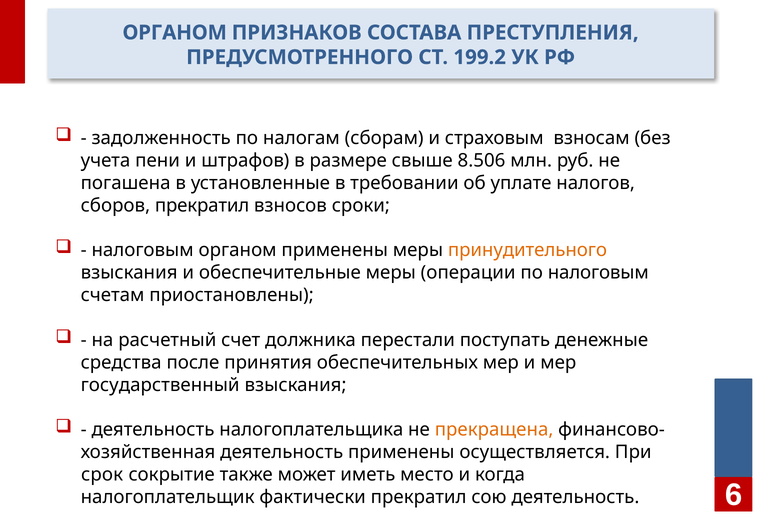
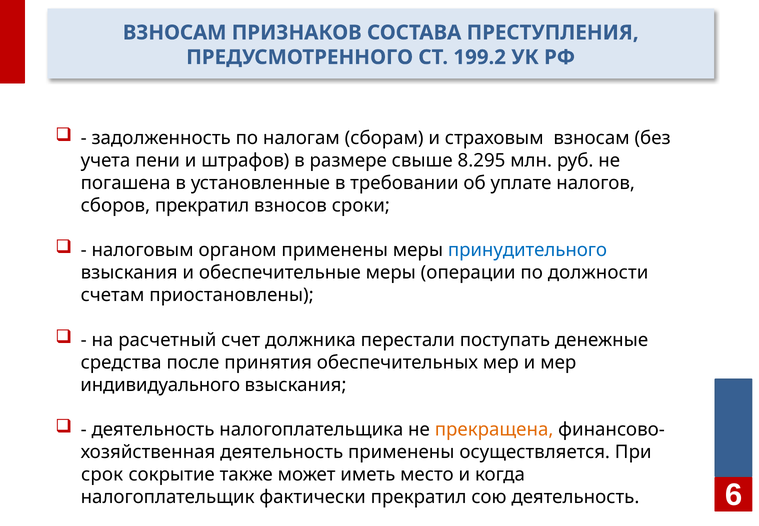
ОРГАНОМ: ОРГАНОМ -> ВЗНОСАМ (175, 33)
8.506: 8.506 -> 8.295 (482, 161)
принудительного colour: orange -> blue (527, 250)
по налоговым: налоговым -> должности (598, 273)
государственный: государственный -> индивидуального (160, 385)
